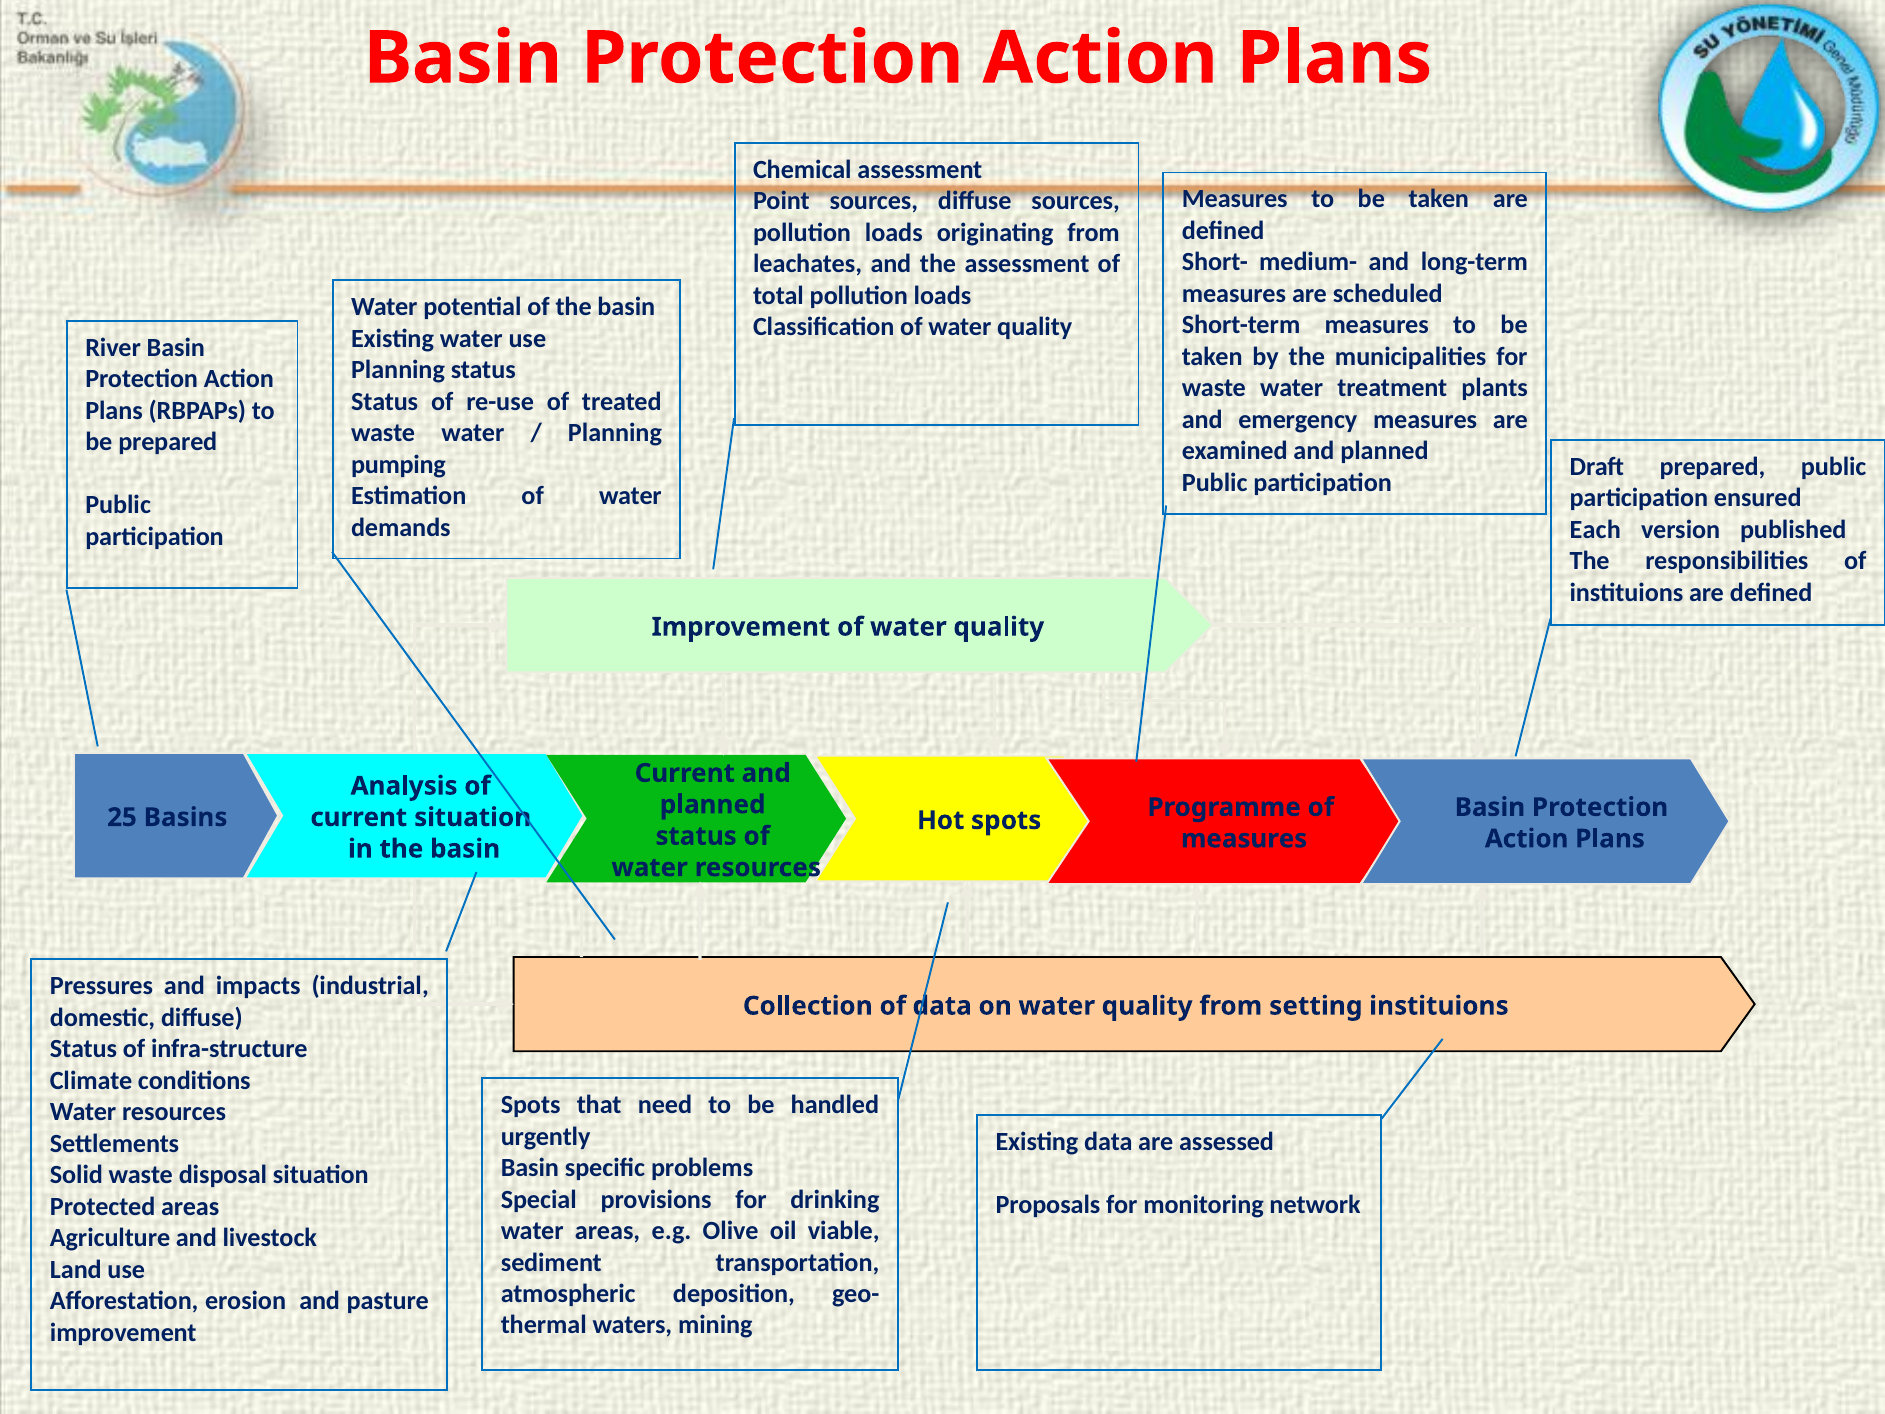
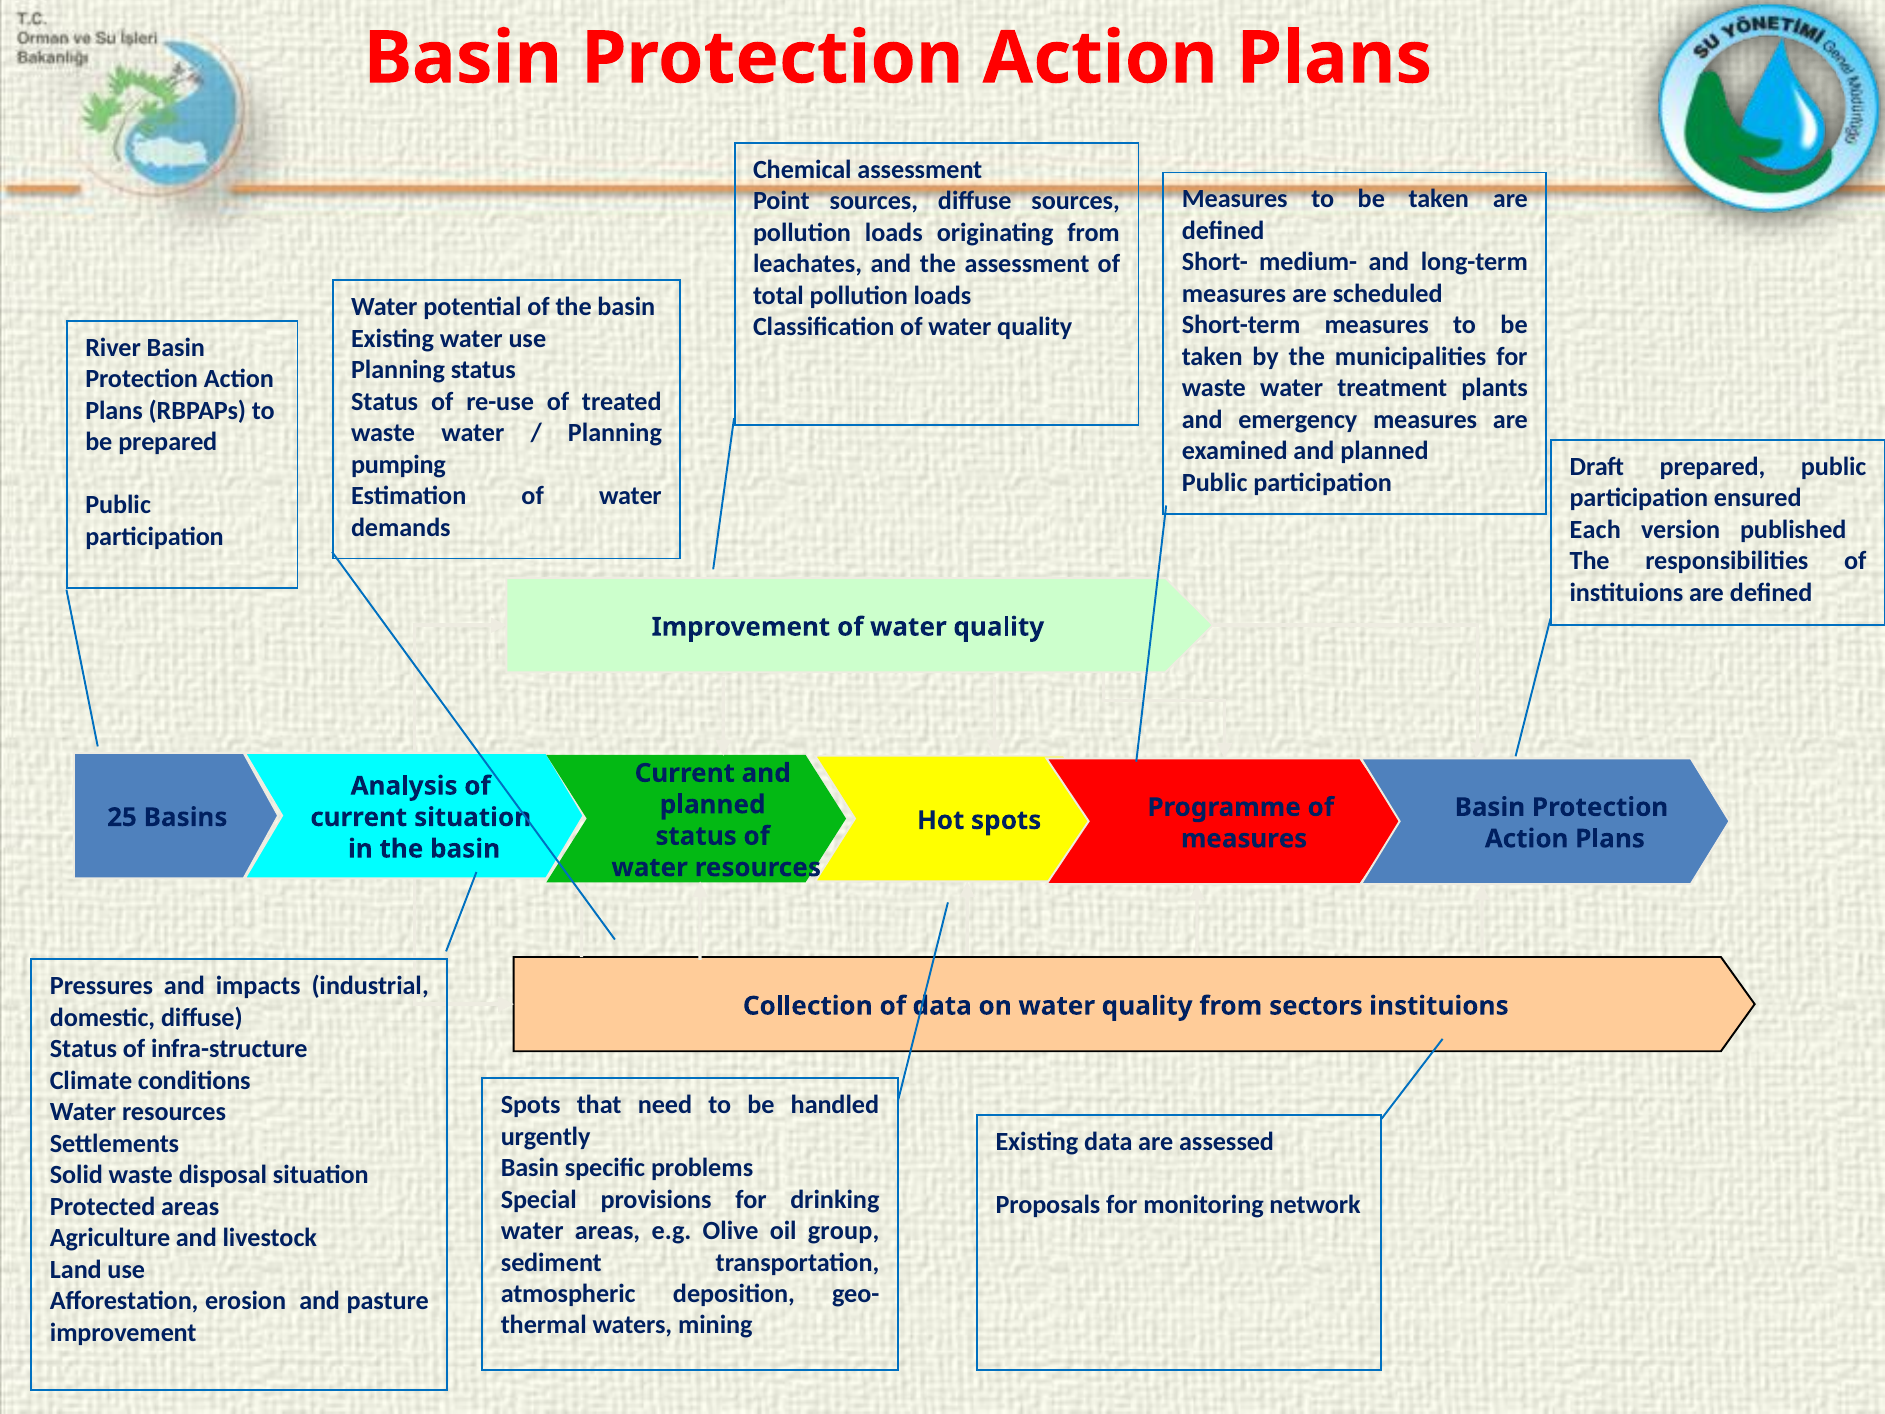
setting: setting -> sectors (1316, 1006)
viable: viable -> group (844, 1231)
